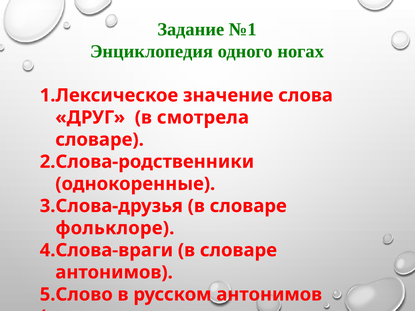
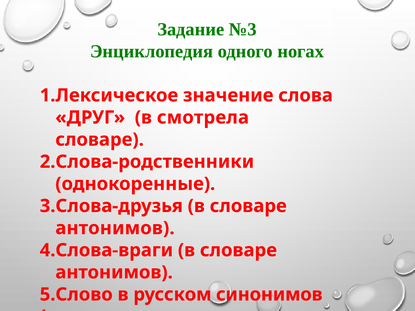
№1: №1 -> №3 (243, 29)
фольклоре: фольклоре -> антонимов (115, 228)
русском антонимов: антонимов -> синонимов (269, 295)
